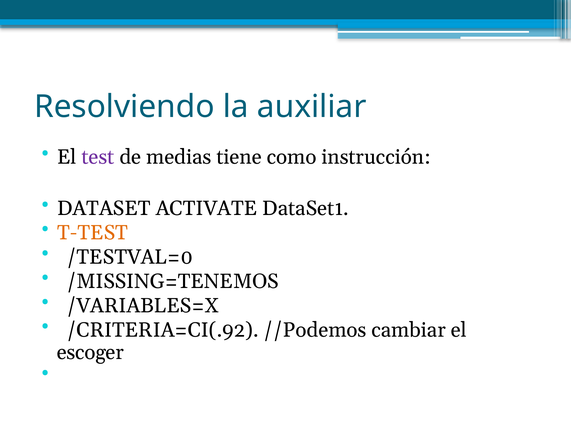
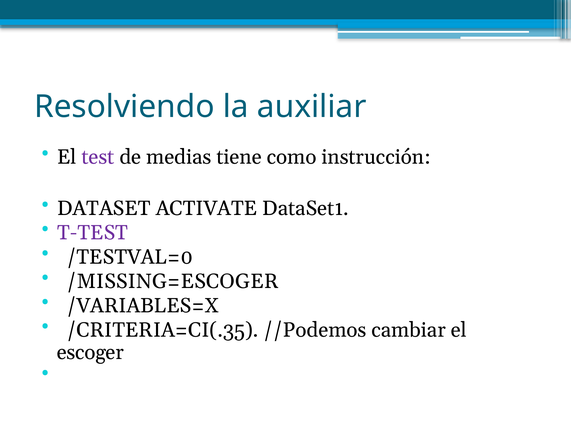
T-TEST colour: orange -> purple (93, 233)
/MISSING=TENEMOS: /MISSING=TENEMOS -> /MISSING=ESCOGER (173, 282)
/CRITERIA=CI(.92: /CRITERIA=CI(.92 -> /CRITERIA=CI(.35 (163, 330)
